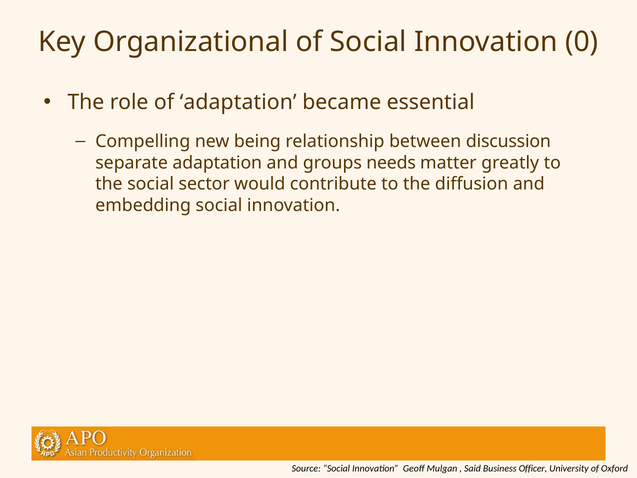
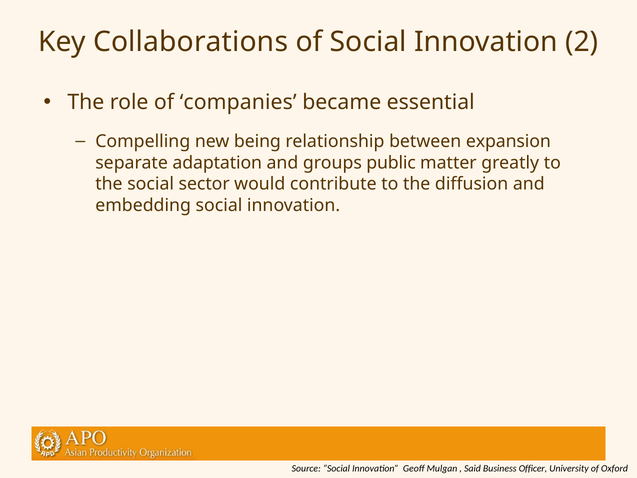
Organizational: Organizational -> Collaborations (191, 42)
0: 0 -> 2 (582, 42)
of adaptation: adaptation -> companies (238, 102)
discussion: discussion -> expansion (508, 141)
needs: needs -> public (391, 163)
